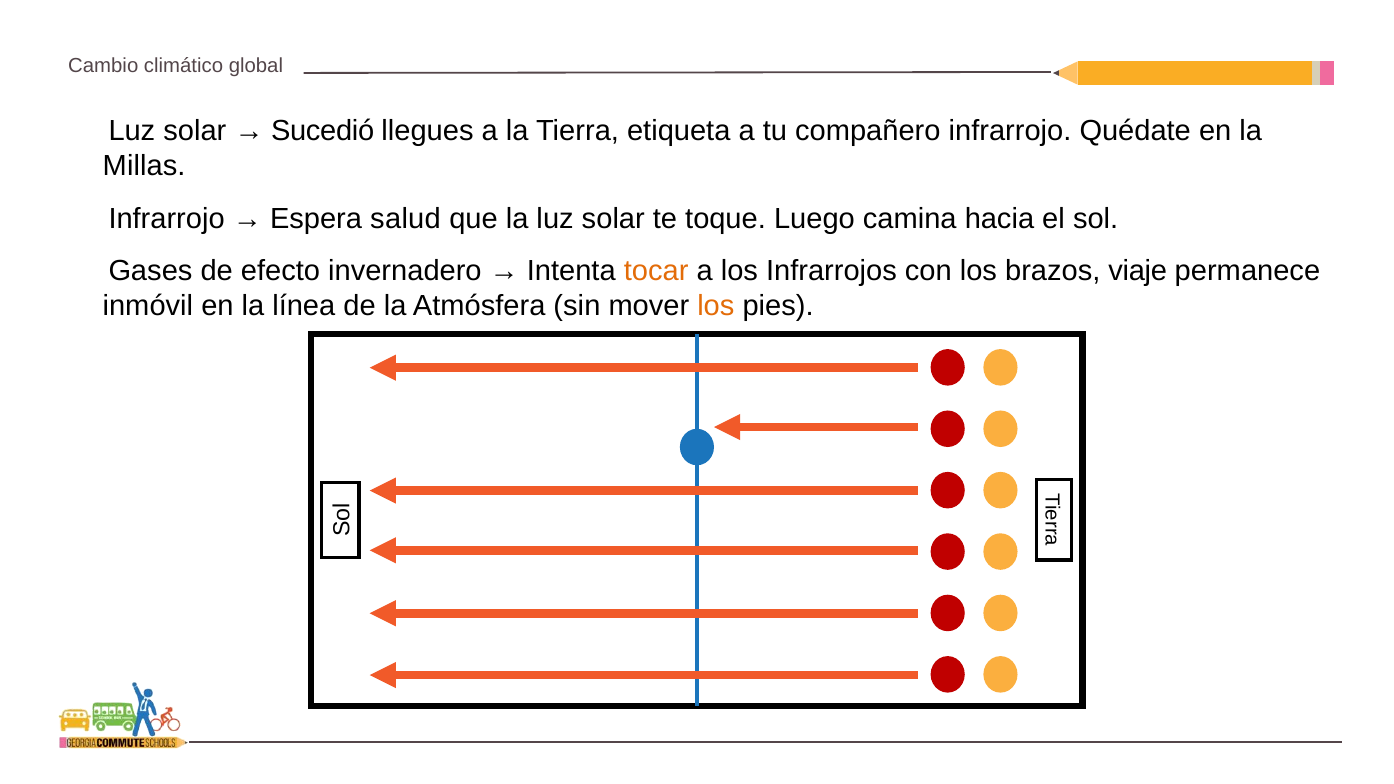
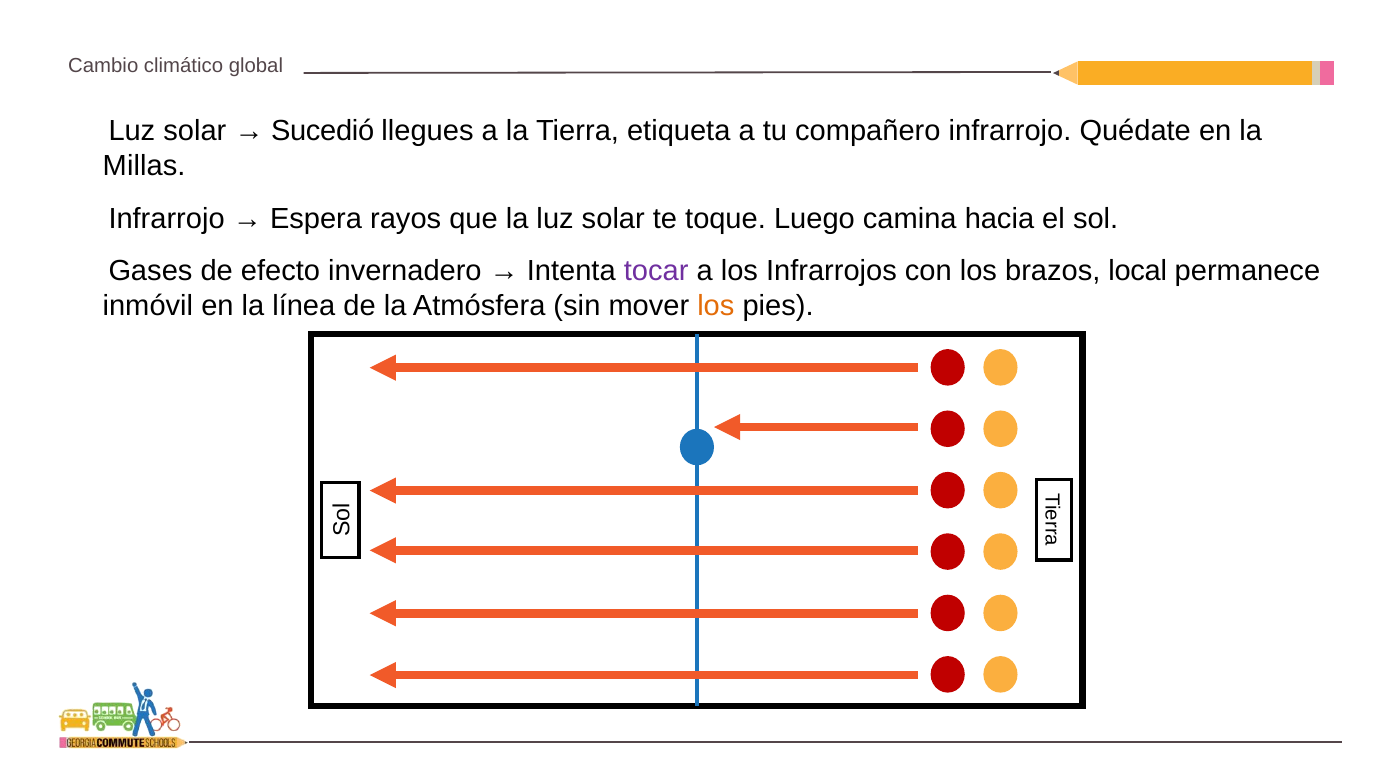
salud: salud -> rayos (406, 218)
tocar colour: orange -> purple (656, 271)
viaje: viaje -> local (1138, 271)
